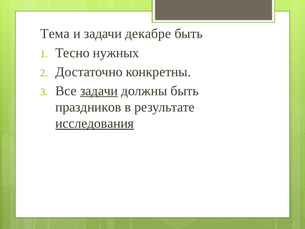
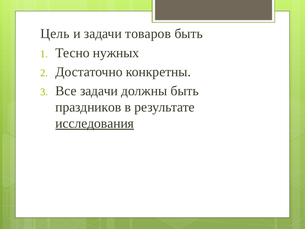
Тема: Тема -> Цель (55, 34)
декабре: декабре -> товаров (148, 34)
задачи underline: present -> none (99, 91)
